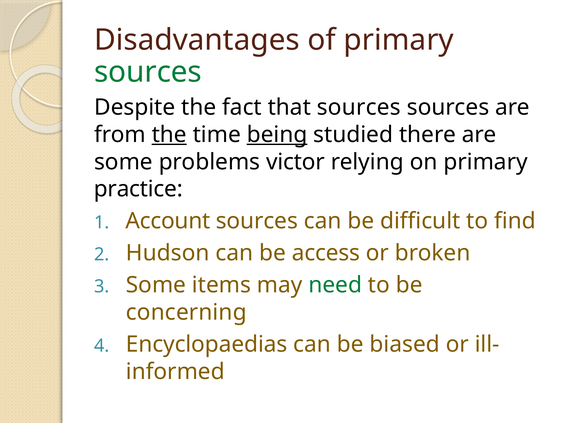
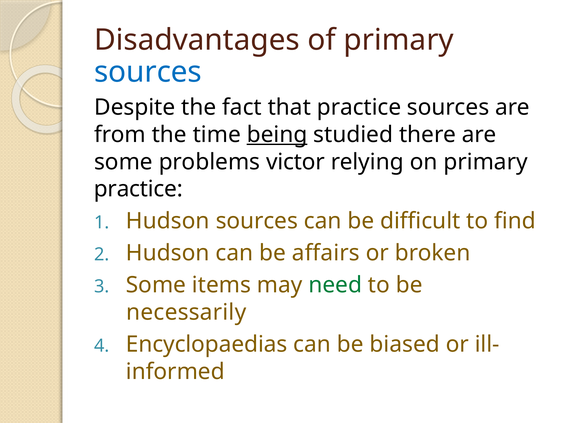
sources colour: green -> blue (148, 72)
that sources: sources -> practice (359, 107)
the underline: present -> none (169, 135)
Account: Account -> Hudson (168, 221)
access: access -> affairs (326, 253)
concerning: concerning -> necessarily (186, 312)
